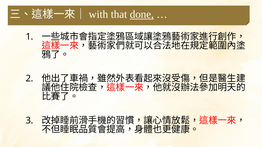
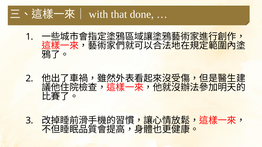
done underline: present -> none (142, 14)
